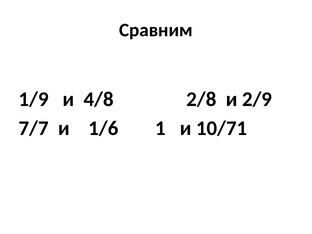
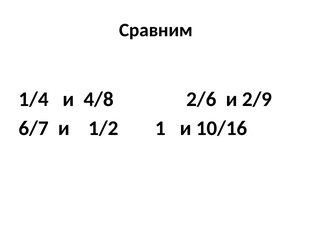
1/9: 1/9 -> 1/4 (34, 99)
2/8: 2/8 -> 2/6 (201, 99)
7/7: 7/7 -> 6/7 (34, 128)
1/6: 1/6 -> 1/2 (103, 128)
10/71: 10/71 -> 10/16 (222, 128)
